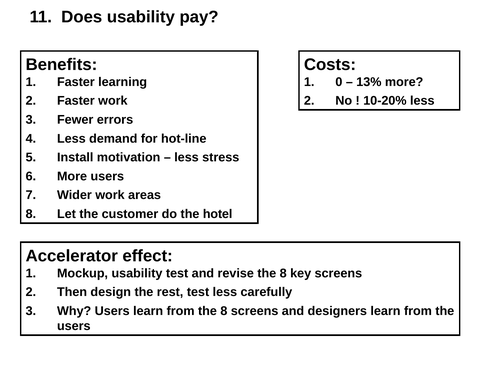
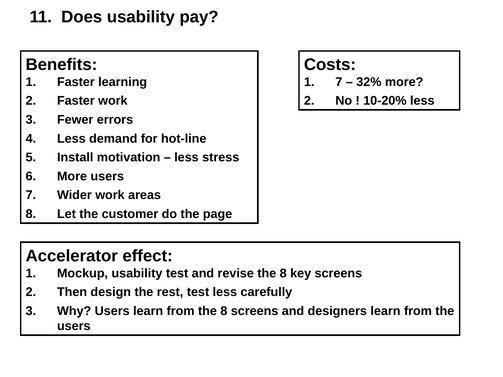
0: 0 -> 7 (339, 82)
13%: 13% -> 32% (369, 82)
hotel: hotel -> page (218, 214)
